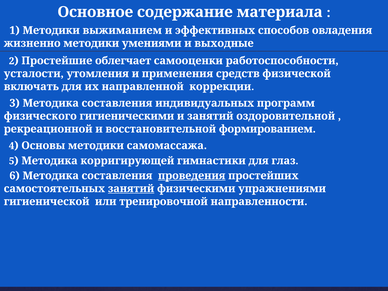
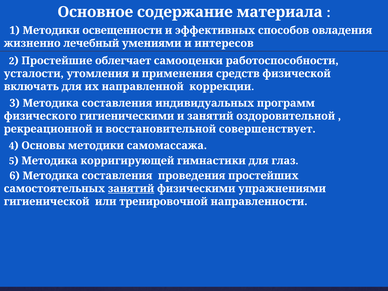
выжиманием: выжиманием -> освещенности (122, 30)
жизненно методики: методики -> лечебный (91, 43)
выходные: выходные -> интересов (224, 43)
формированием: формированием -> совершенствует (267, 129)
проведения underline: present -> none (192, 176)
